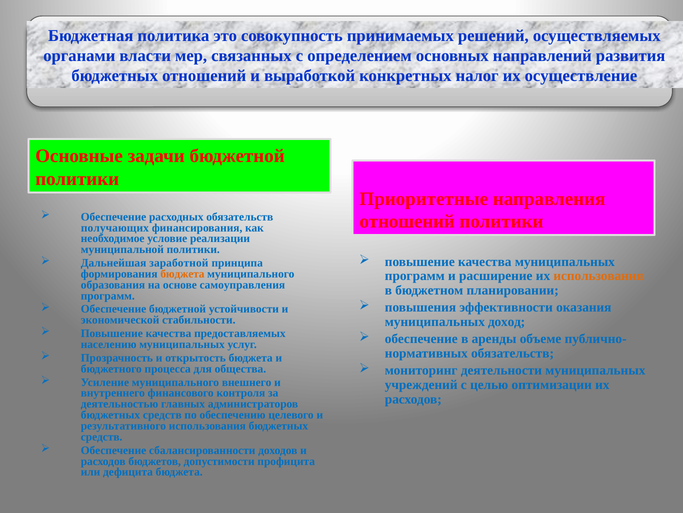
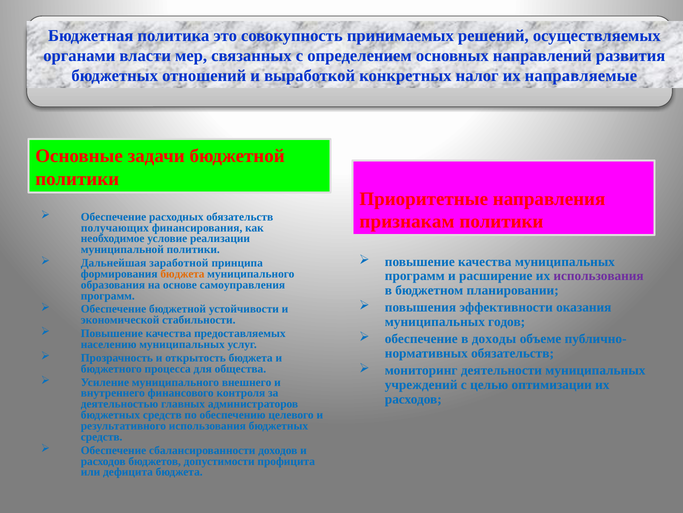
осуществление: осуществление -> направляемые (581, 76)
отношений: отношений -> признакам (407, 221)
использования colour: orange -> purple (599, 276)
доход: доход -> годов (507, 321)
аренды: аренды -> доходы (494, 338)
